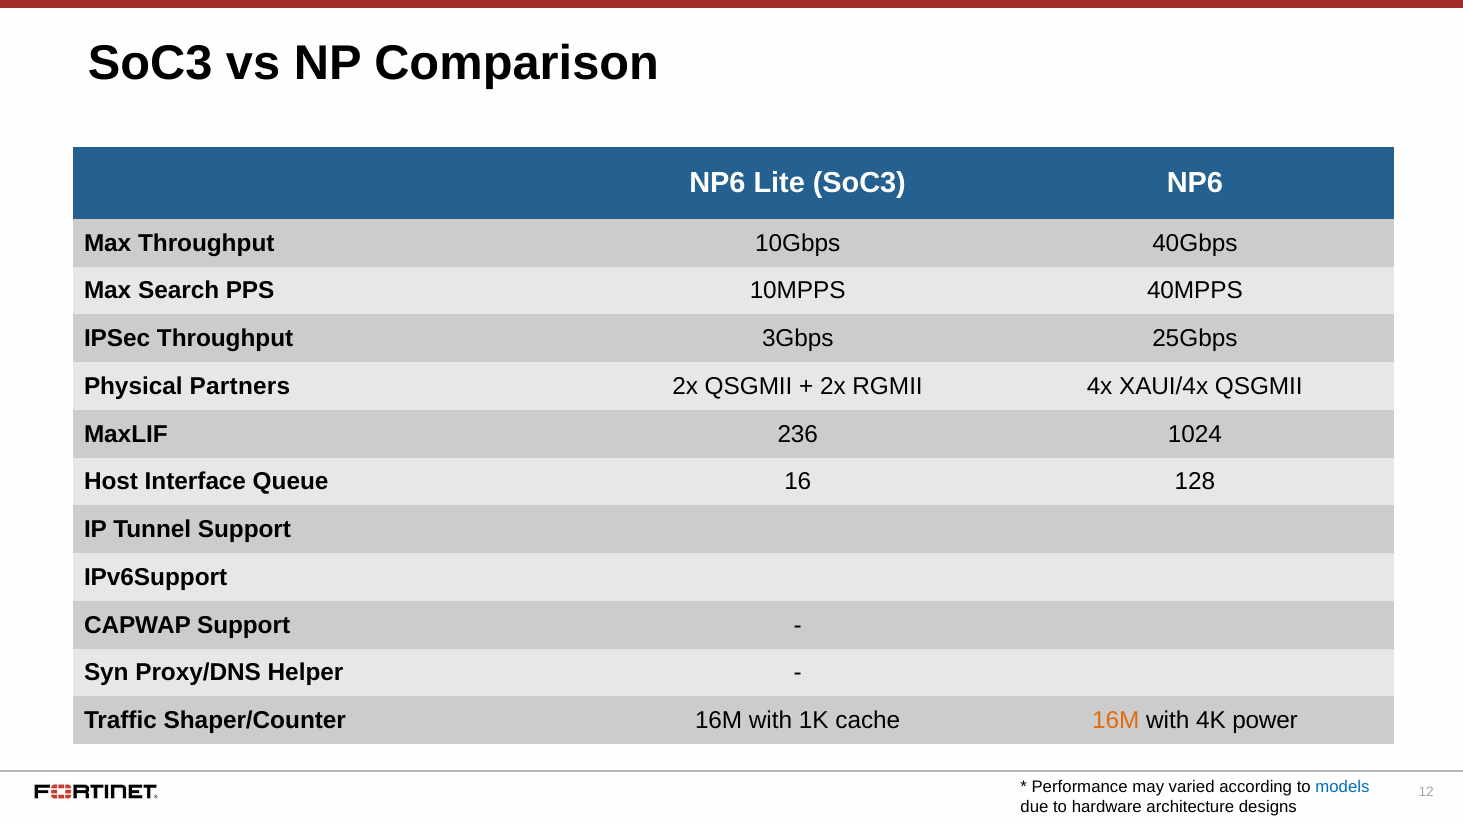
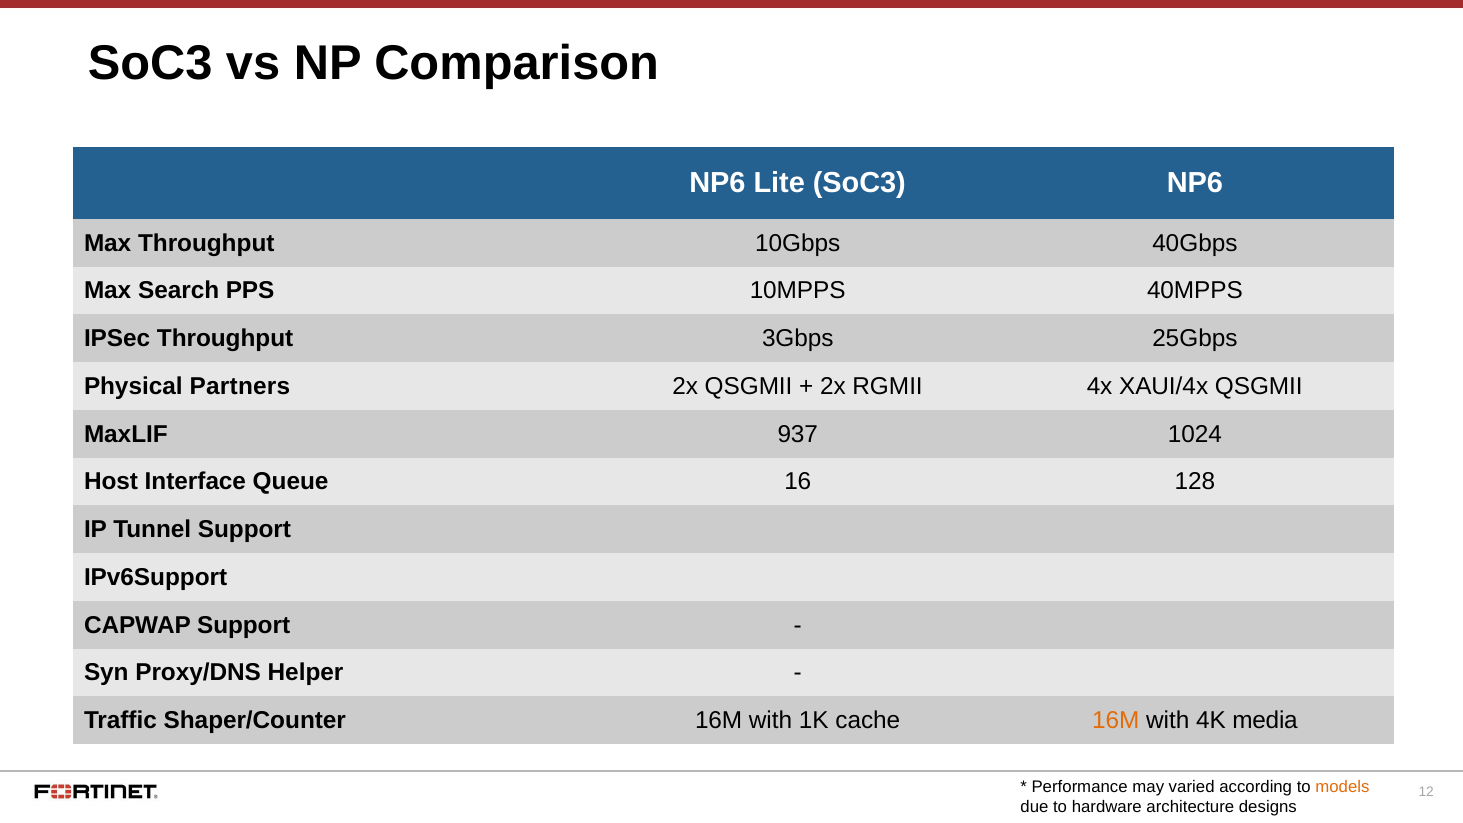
236: 236 -> 937 (798, 434)
power: power -> media (1265, 721)
models colour: blue -> orange (1342, 787)
